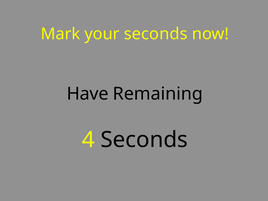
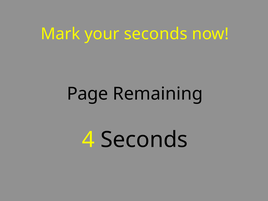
Have: Have -> Page (88, 94)
